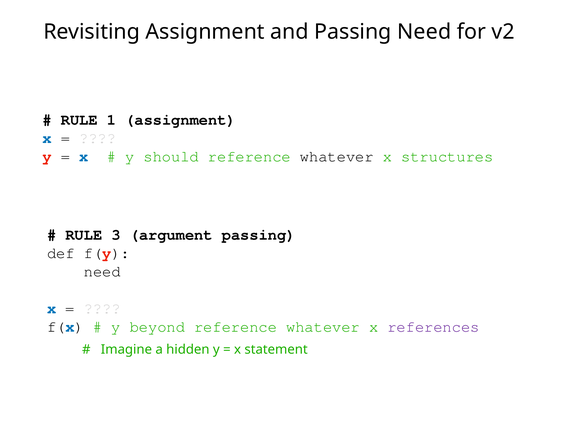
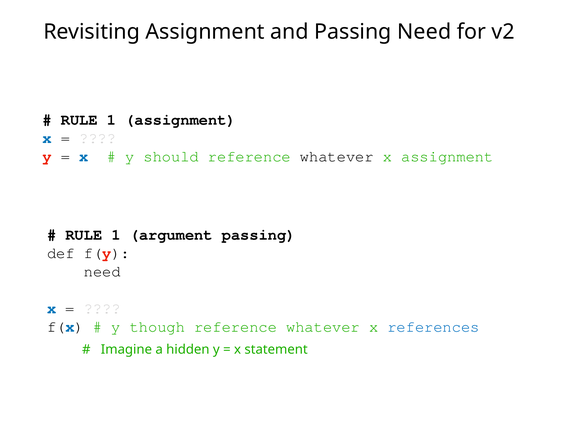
x structures: structures -> assignment (447, 157)
3: 3 -> 1 (116, 235)
beyond: beyond -> though (157, 327)
references colour: purple -> blue (433, 327)
